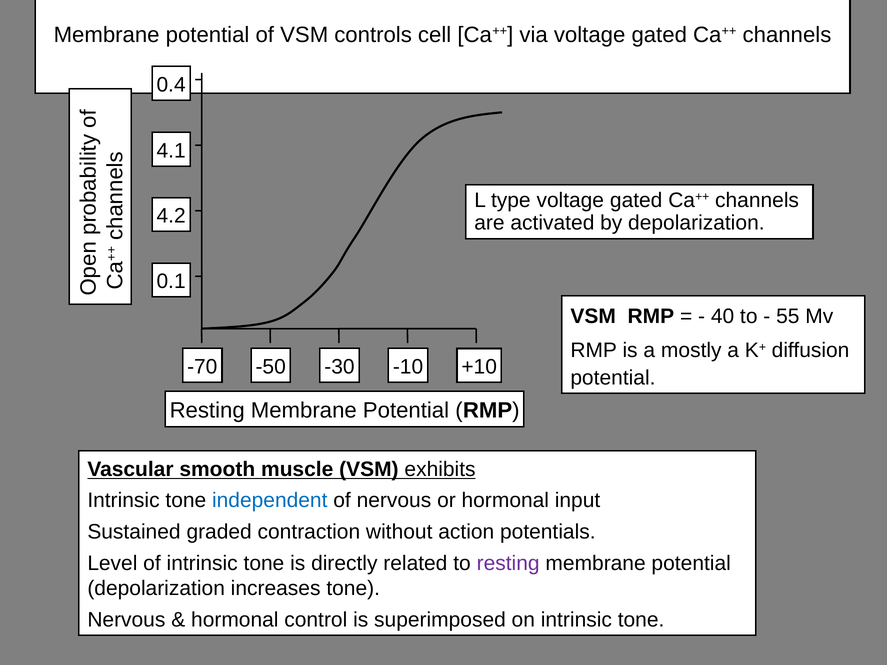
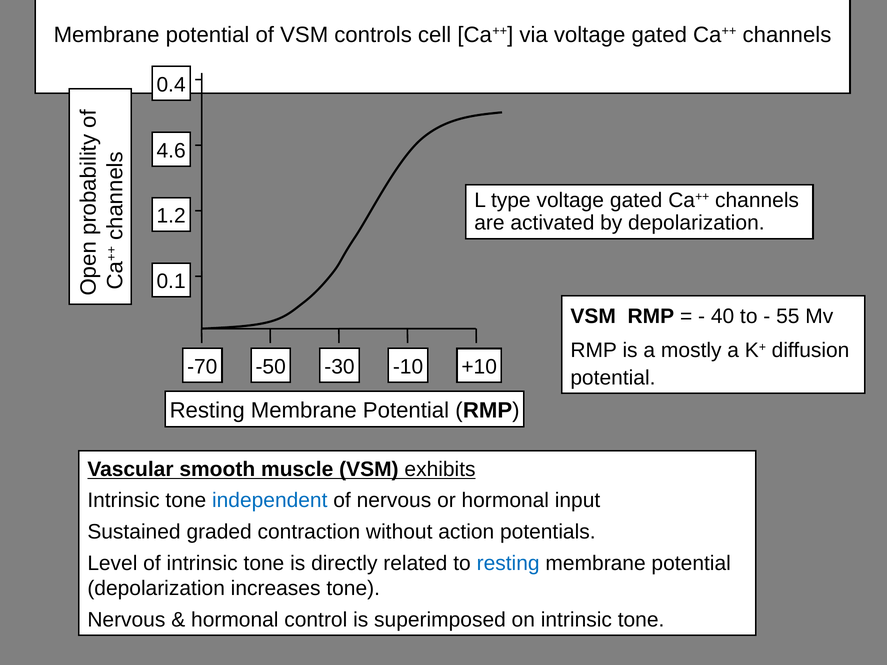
4.1: 4.1 -> 4.6 (171, 151)
4.2: 4.2 -> 1.2 (171, 216)
resting colour: purple -> blue (508, 564)
